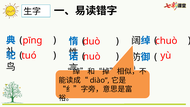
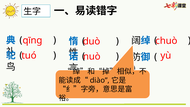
pīng: pīng -> qīng (32, 40)
